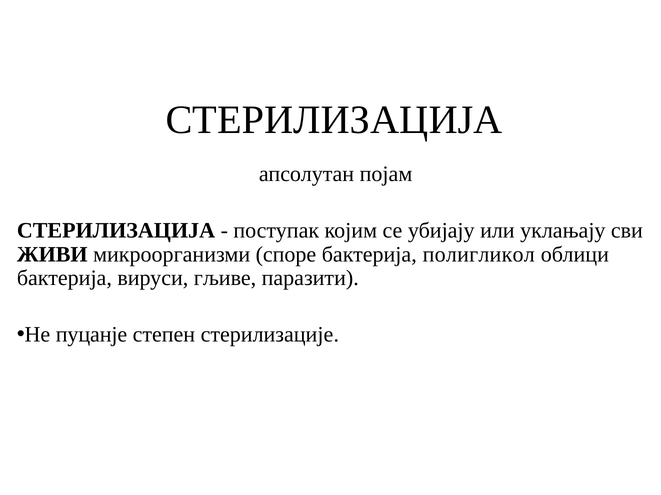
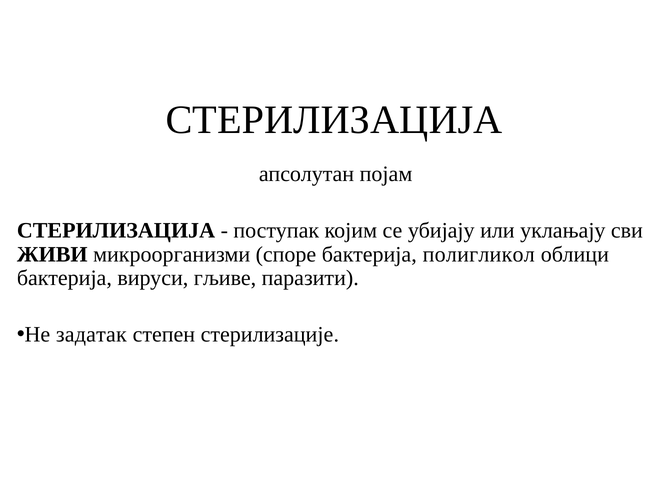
пуцанје: пуцанје -> задатак (91, 335)
